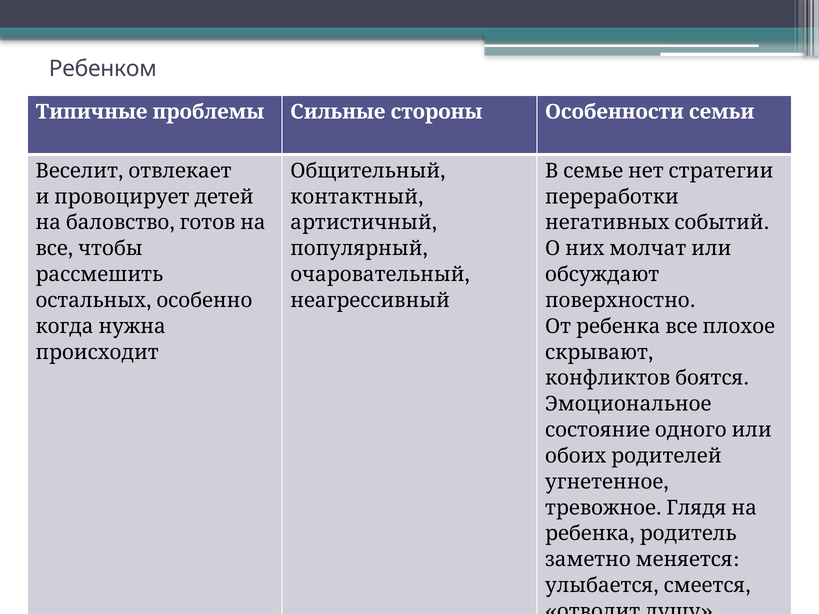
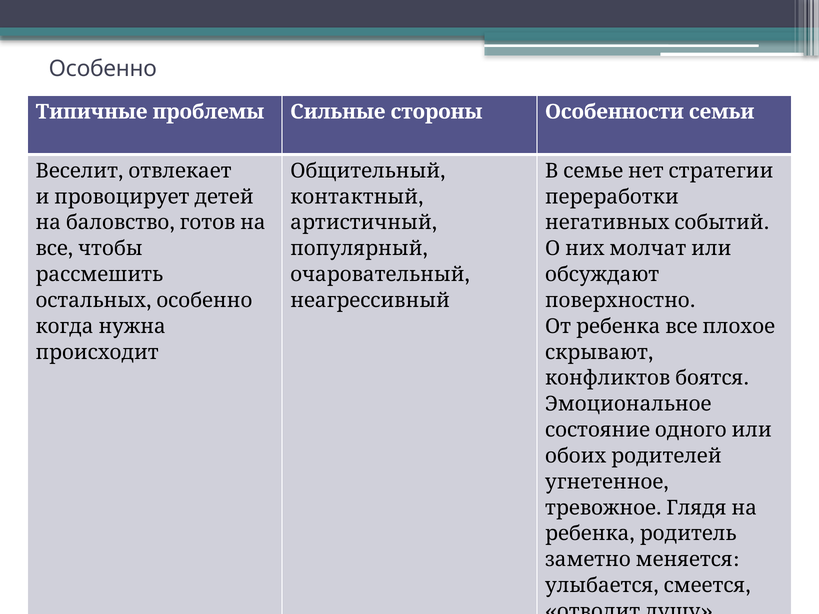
Ребенком: Ребенком -> Особенно (103, 69)
